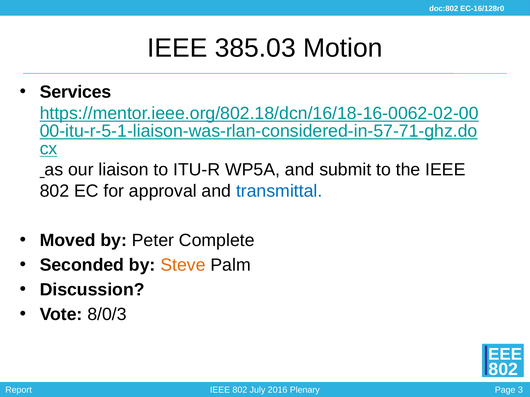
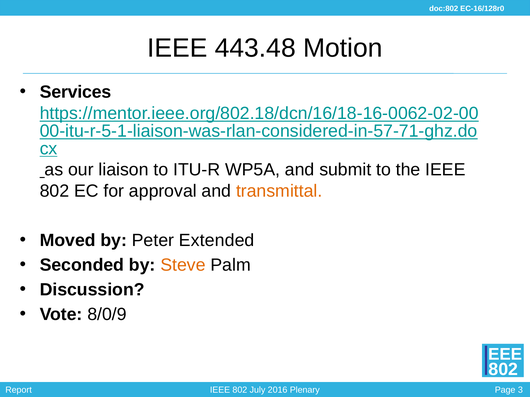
385.03: 385.03 -> 443.48 (255, 48)
transmittal colour: blue -> orange (279, 191)
Complete: Complete -> Extended (217, 241)
8/0/3: 8/0/3 -> 8/0/9 (107, 315)
